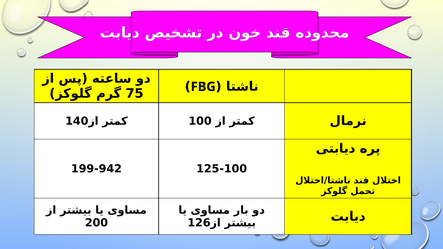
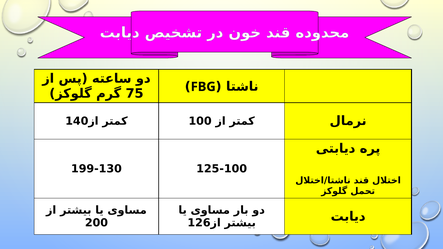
199-942: 199-942 -> 199-130 (96, 169)
